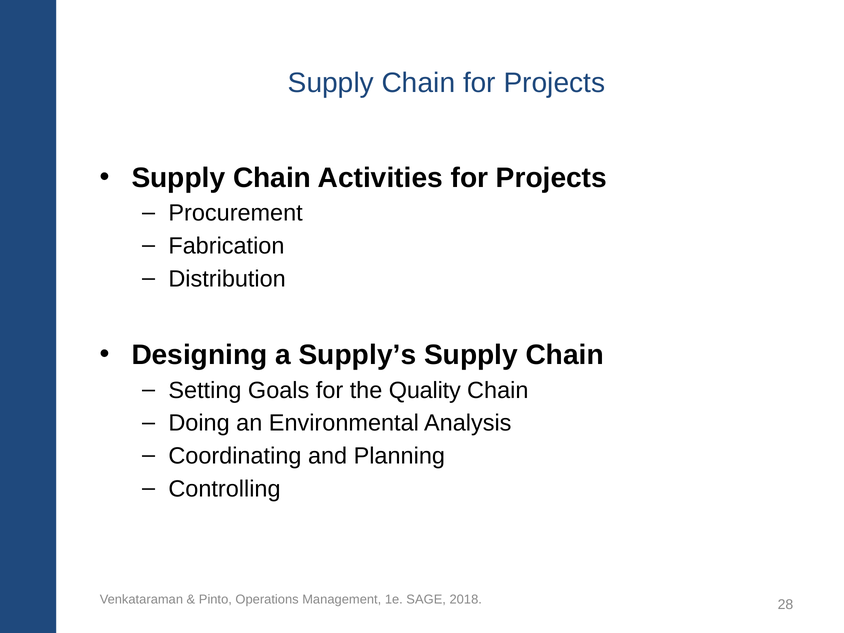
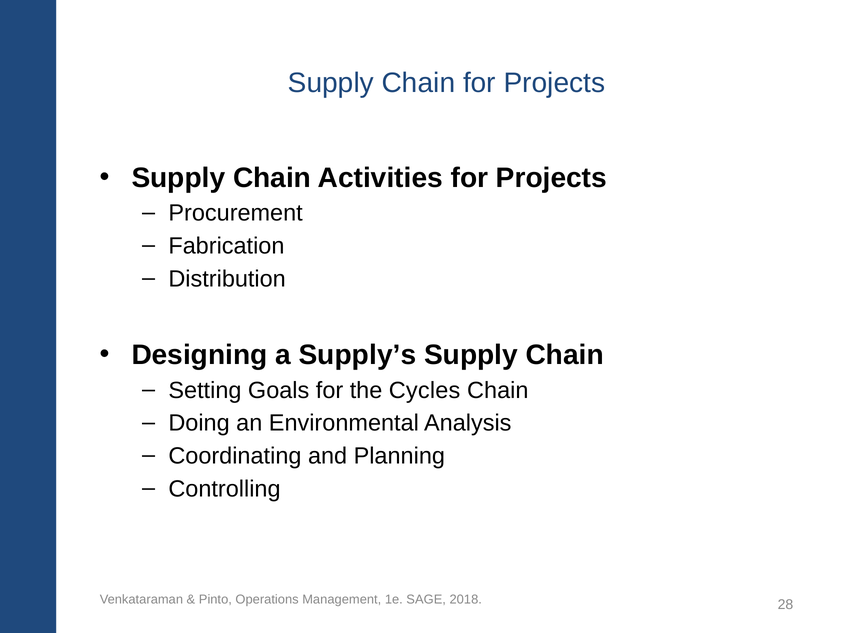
Quality: Quality -> Cycles (425, 390)
